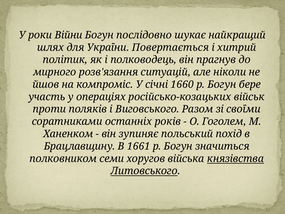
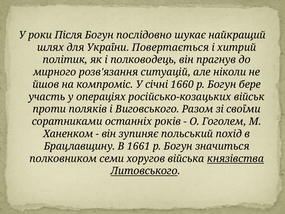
Війни: Війни -> Після (69, 35)
